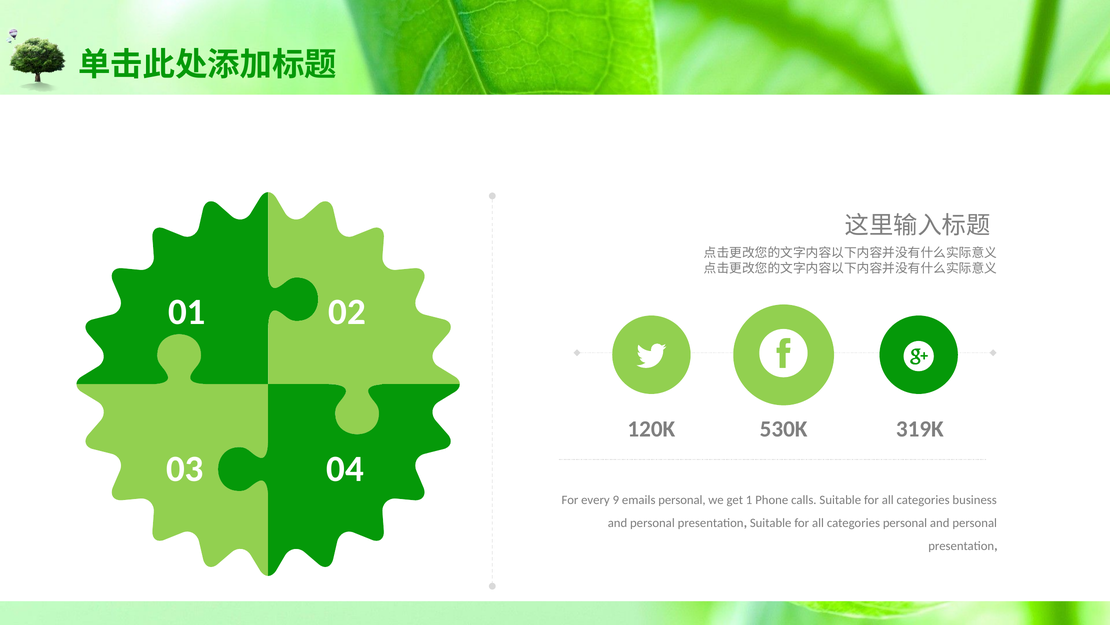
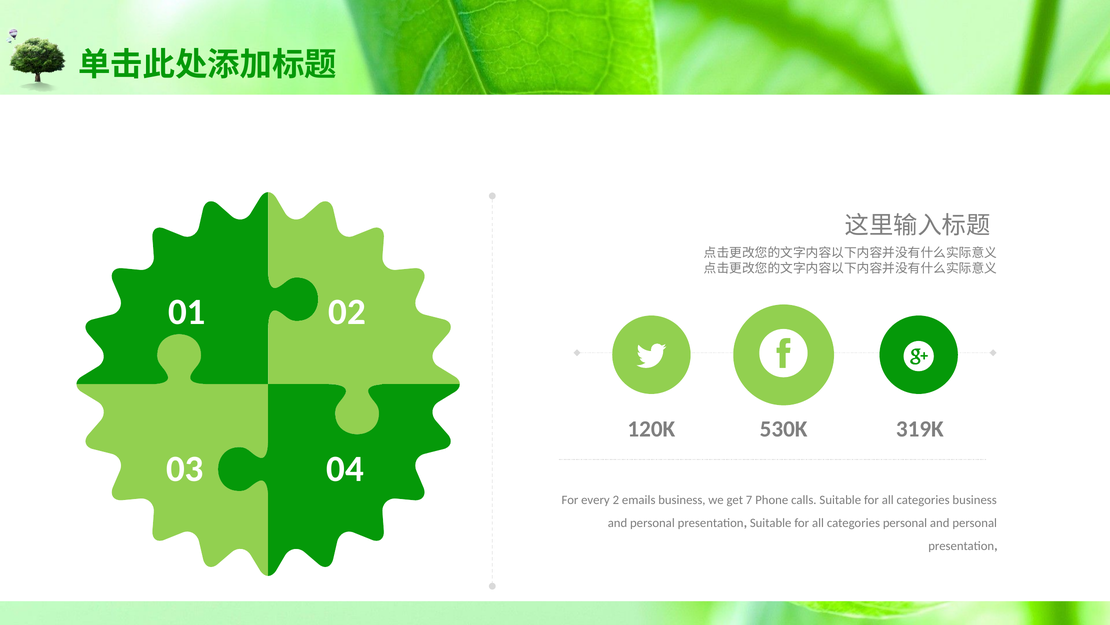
9: 9 -> 2 (616, 500)
emails personal: personal -> business (682, 500)
1: 1 -> 7 (749, 500)
